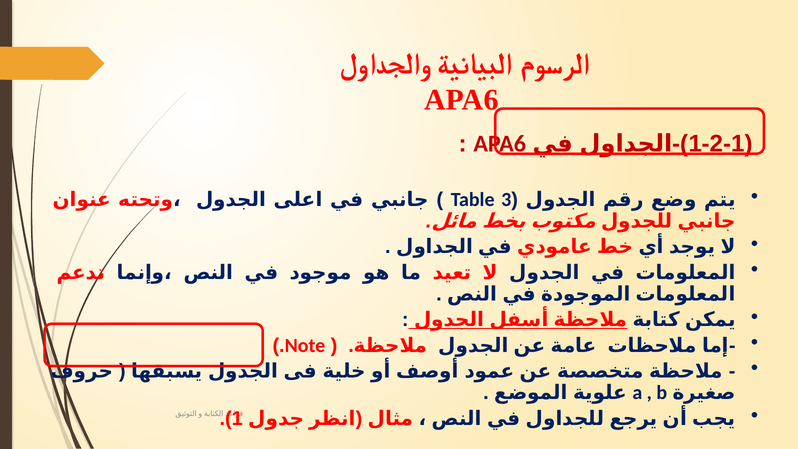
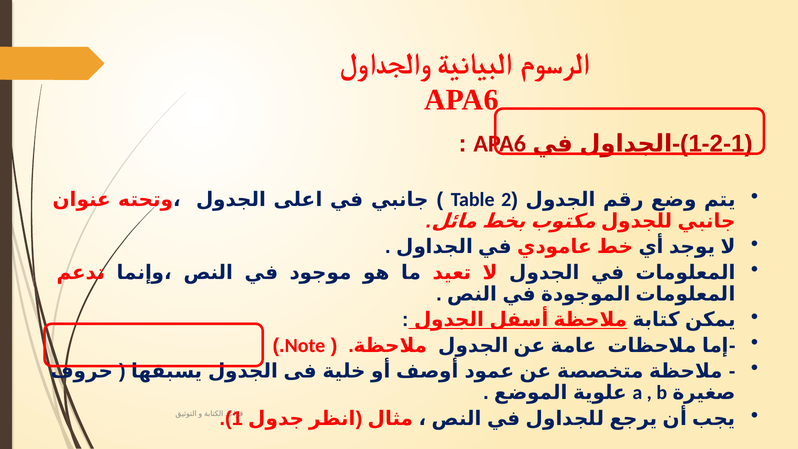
3: 3 -> 2 (506, 199)
